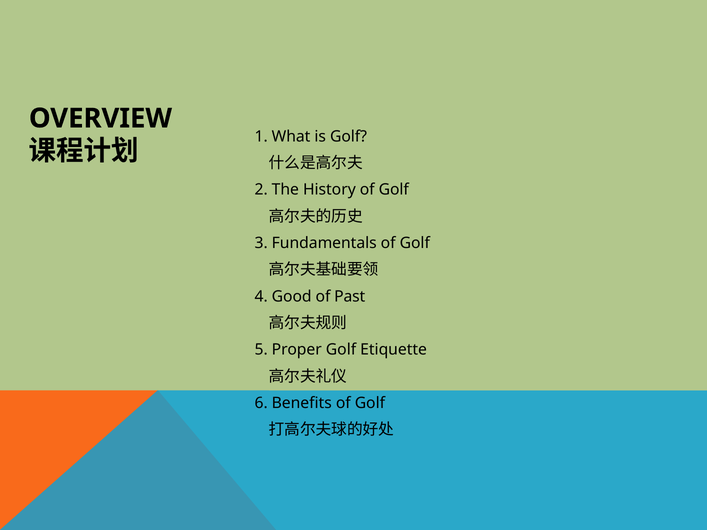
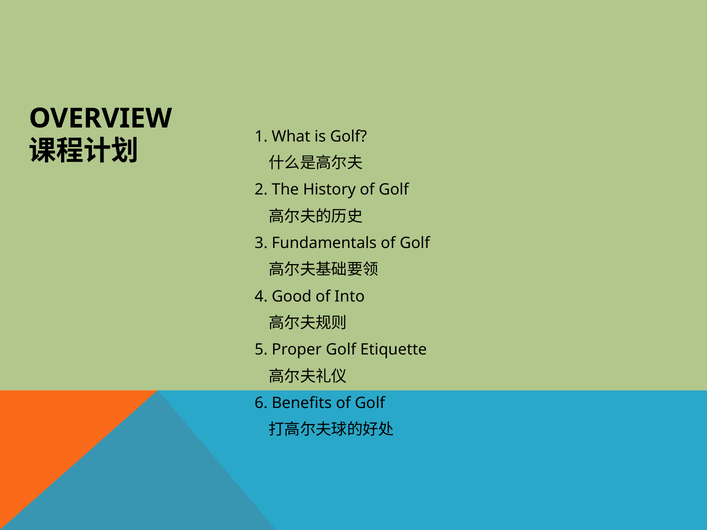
Past: Past -> Into (350, 297)
